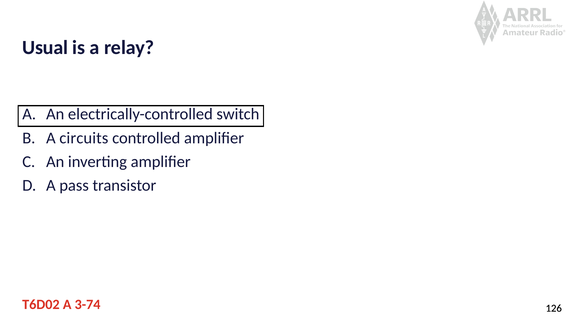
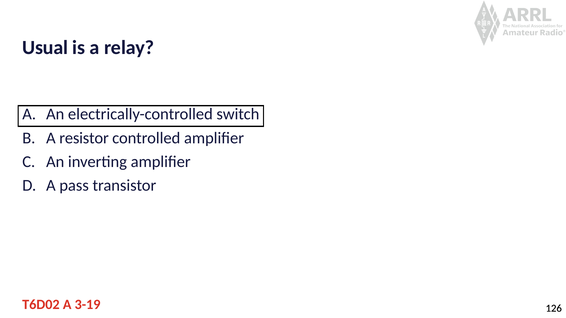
circuits: circuits -> resistor (84, 138)
3-74: 3-74 -> 3-19 (88, 305)
